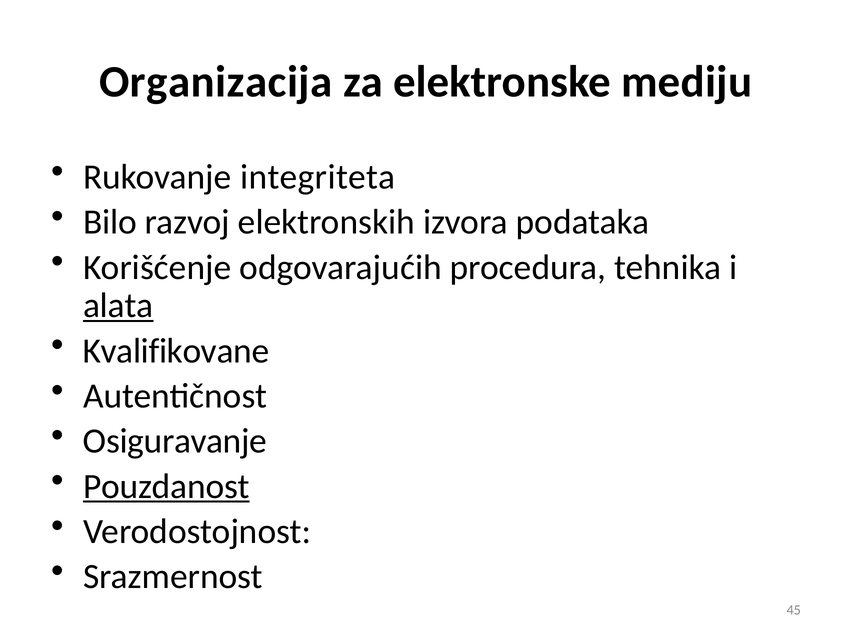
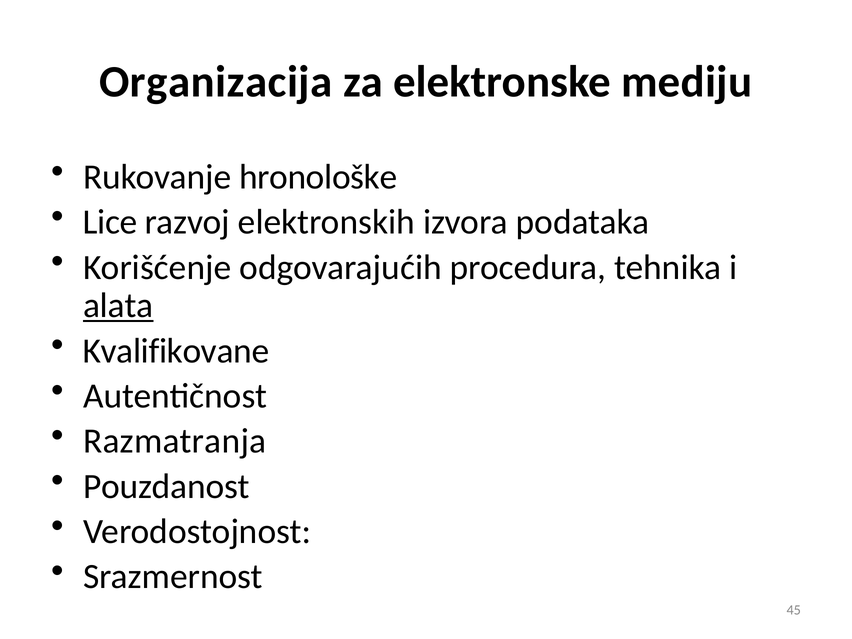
integriteta: integriteta -> hronološke (318, 177)
Bilo: Bilo -> Lice (110, 222)
Osiguravanje: Osiguravanje -> Razmatranja (175, 441)
Pouzdanost underline: present -> none (166, 486)
